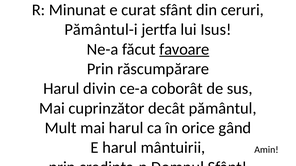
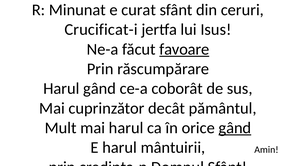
Pământul-i: Pământul-i -> Crucificat-i (101, 30)
Harul divin: divin -> gând (100, 89)
gând underline: none -> present (235, 128)
